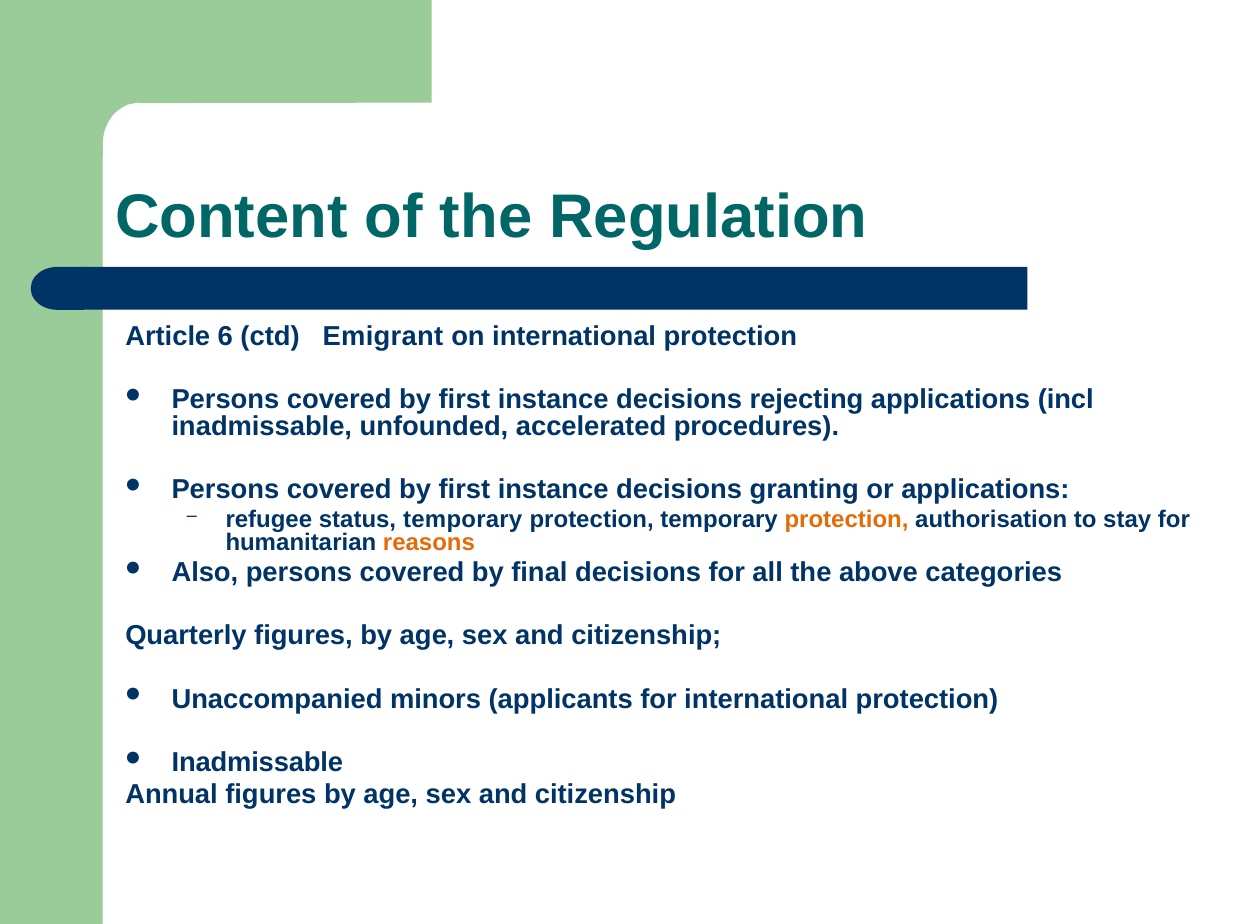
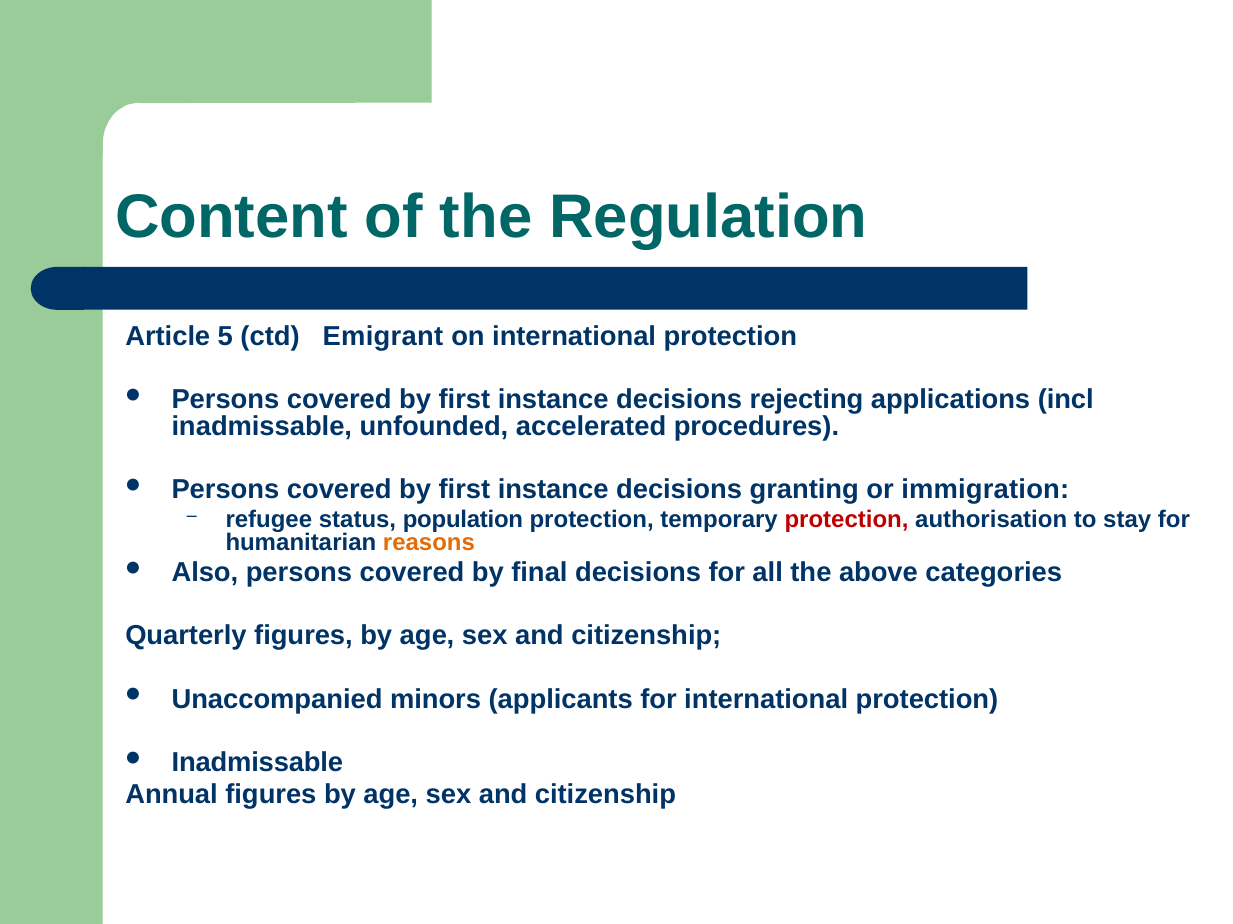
6: 6 -> 5 (225, 337)
or applications: applications -> immigration (985, 490)
status temporary: temporary -> population (463, 520)
protection colour: orange -> red (847, 520)
